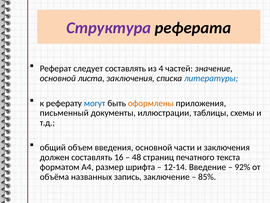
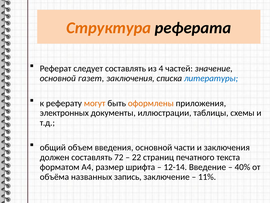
Структура colour: purple -> orange (109, 28)
листа: листа -> газет (91, 78)
могут colour: blue -> orange (95, 103)
письменный: письменный -> электронных (64, 113)
16: 16 -> 72 (119, 157)
48: 48 -> 22 (137, 157)
92%: 92% -> 40% (242, 167)
85%: 85% -> 11% (207, 176)
